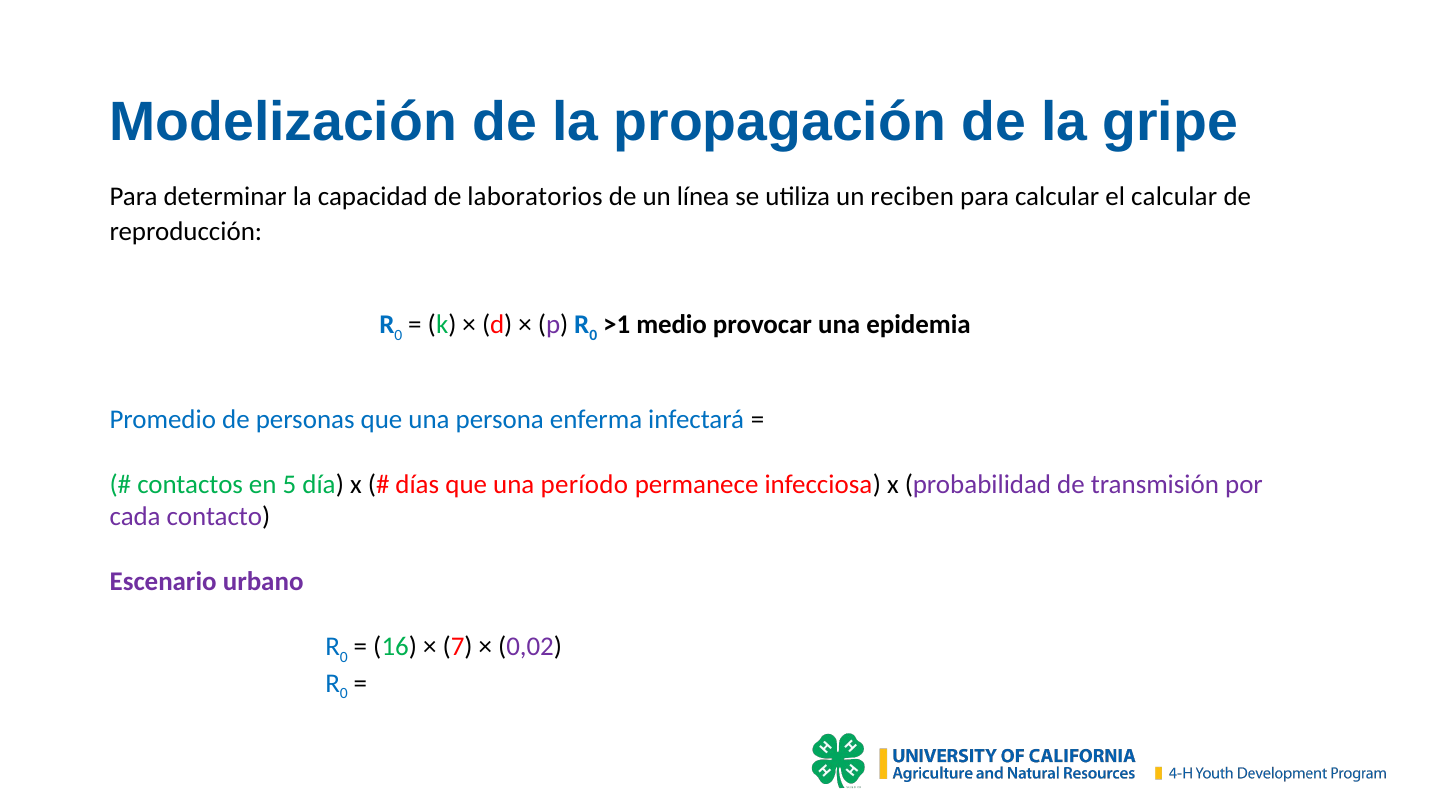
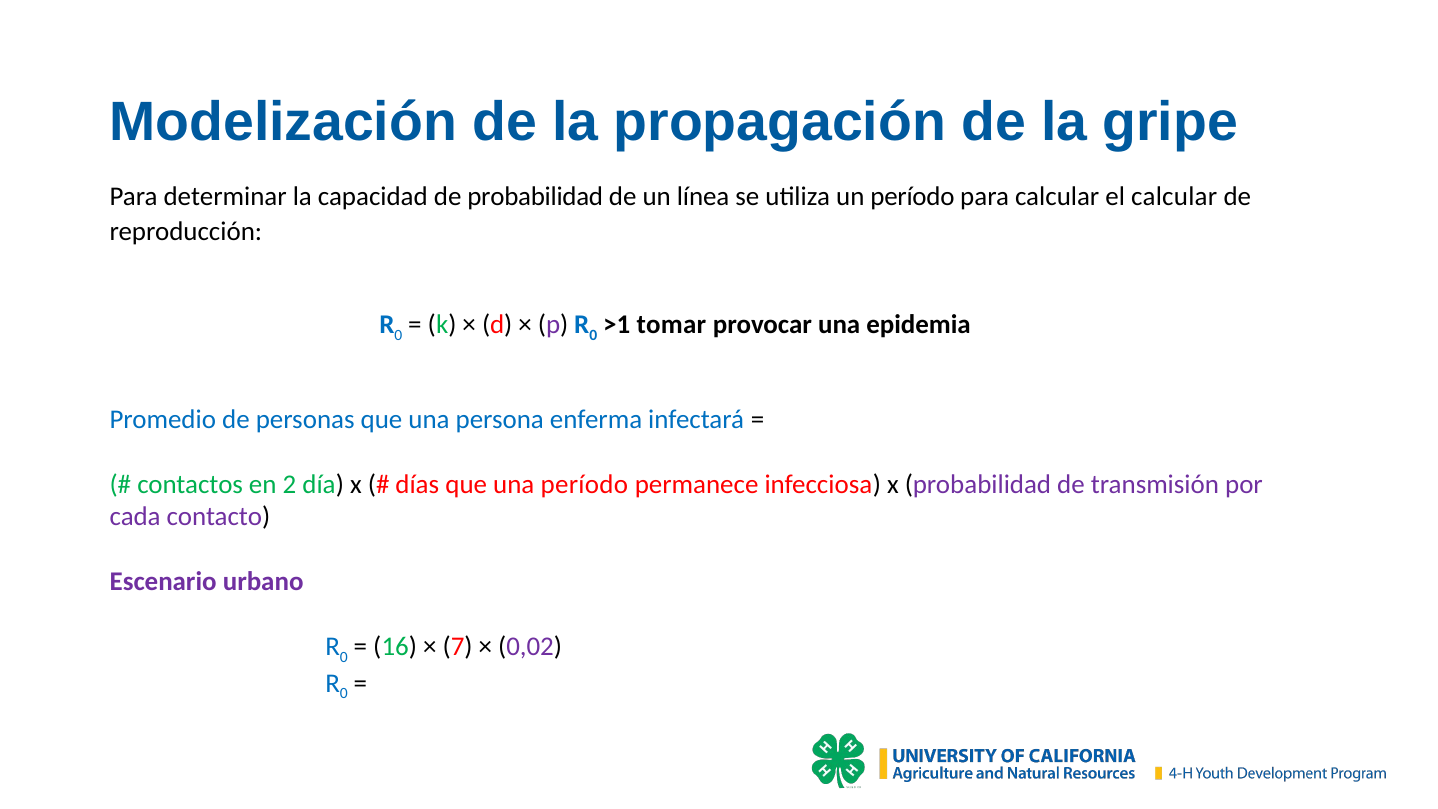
de laboratorios: laboratorios -> probabilidad (535, 197)
un reciben: reciben -> período (912, 197)
medio: medio -> tomar (671, 325)
5: 5 -> 2 (289, 485)
